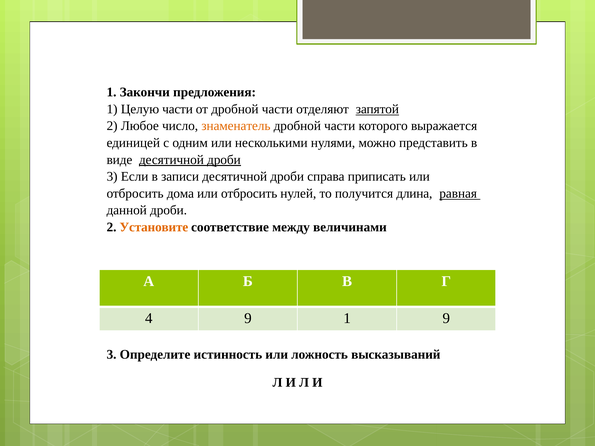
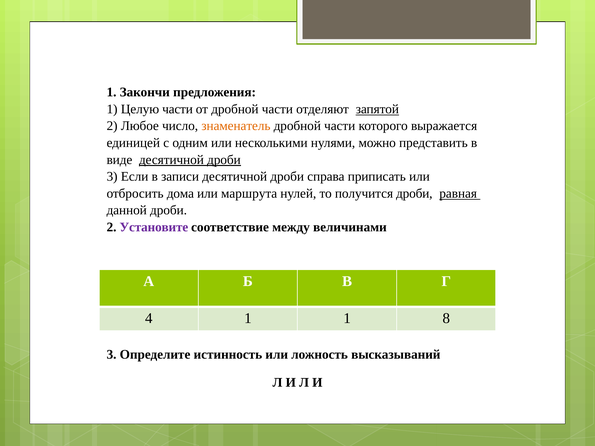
отбросить: отбросить -> маршрута (249, 194)
получится длина: длина -> дроби (414, 194)
Установите colour: orange -> purple (154, 227)
4 9: 9 -> 1 (248, 318)
1 9: 9 -> 8 (446, 318)
